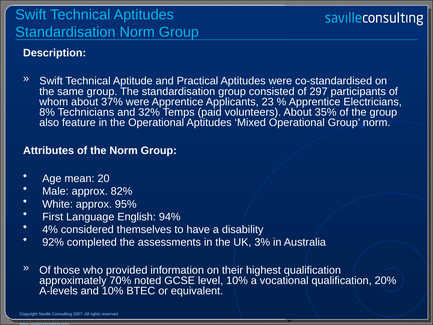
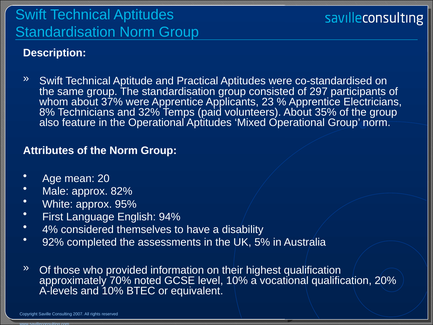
3%: 3% -> 5% (262, 242)
